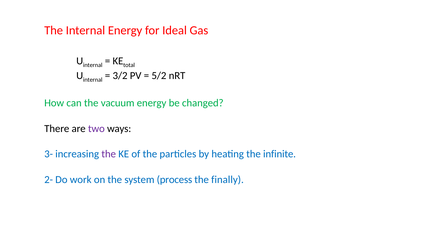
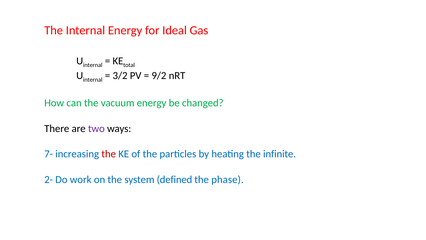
5/2: 5/2 -> 9/2 (159, 75)
3-: 3- -> 7- (49, 154)
the colour: purple -> red (109, 154)
process: process -> defined (174, 179)
finally: finally -> phase (228, 179)
